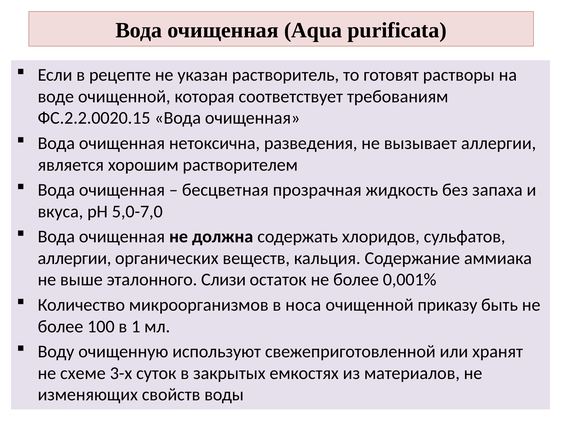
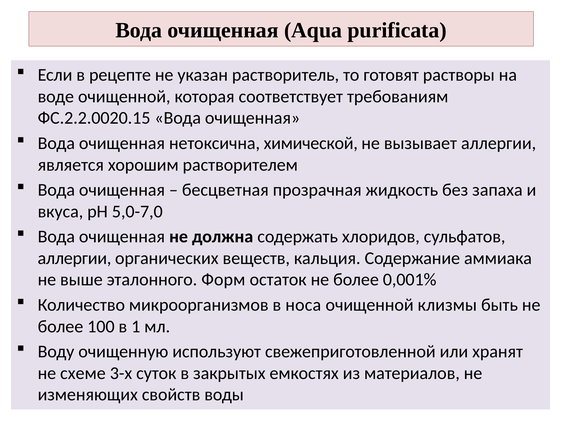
разведения: разведения -> химической (311, 143)
Слизи: Слизи -> Форм (223, 280)
приказу: приказу -> клизмы (447, 305)
